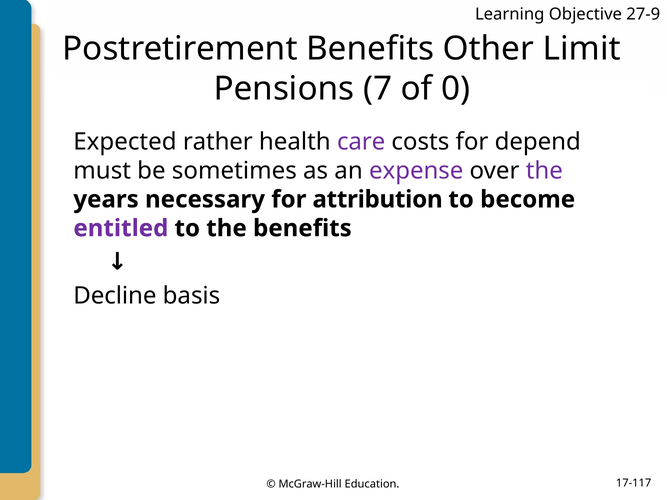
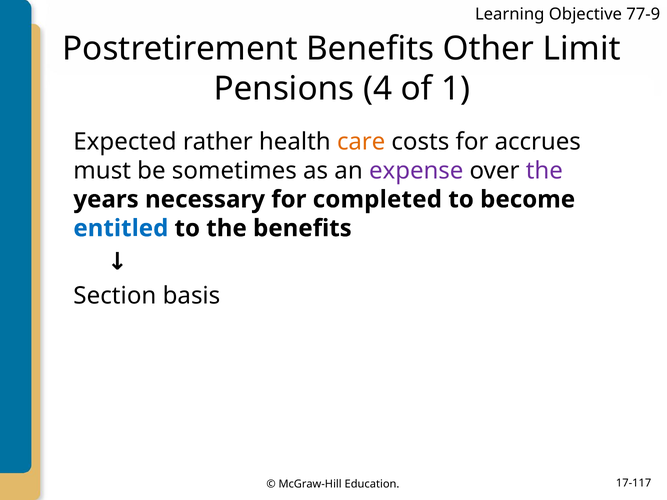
27-9: 27-9 -> 77-9 (643, 14)
7: 7 -> 4 (378, 89)
0: 0 -> 1 (456, 89)
care colour: purple -> orange (361, 142)
depend: depend -> accrues (538, 142)
attribution: attribution -> completed (377, 200)
entitled colour: purple -> blue (121, 228)
Decline: Decline -> Section (115, 296)
